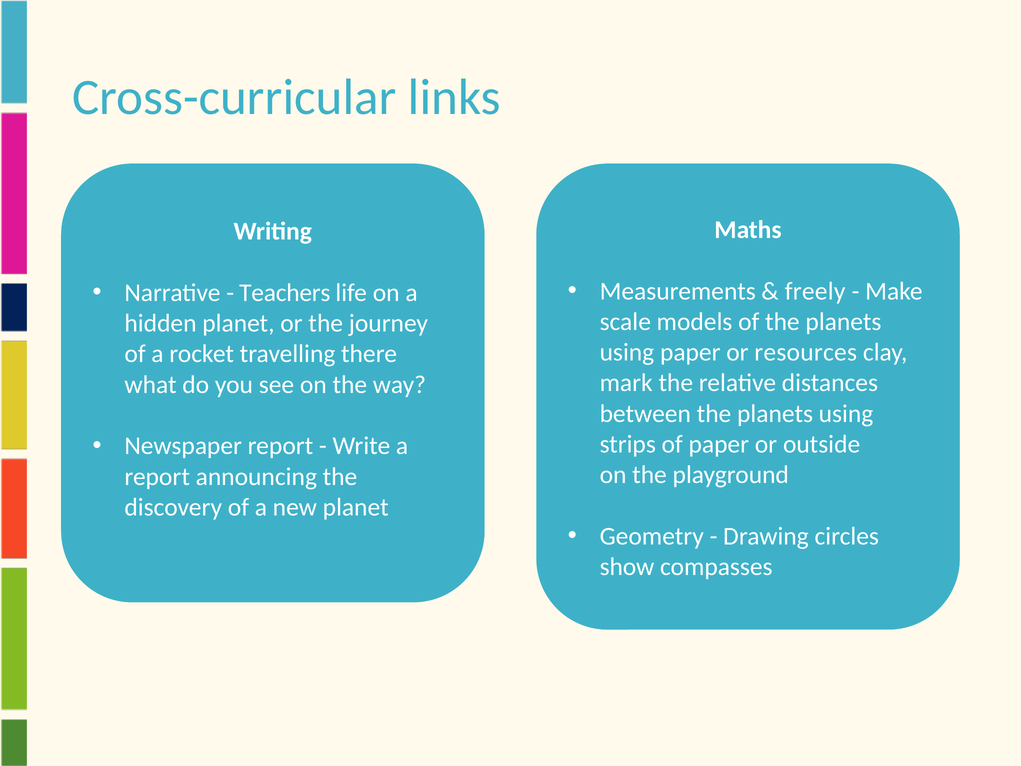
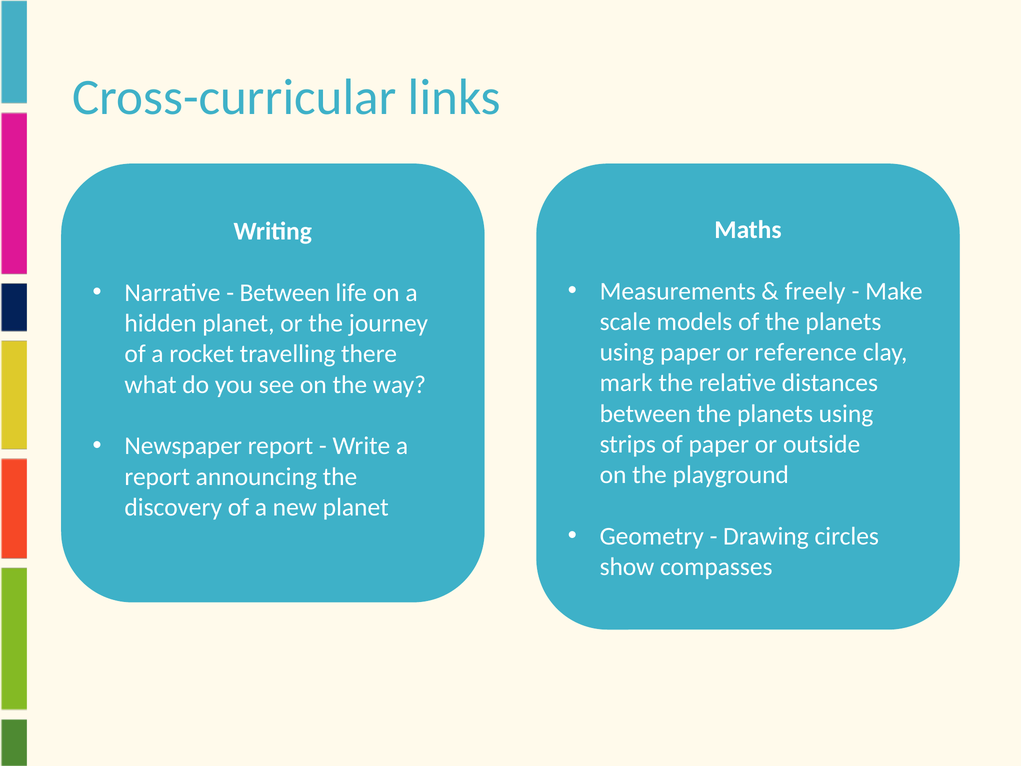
Teachers: Teachers -> Between (285, 293)
resources: resources -> reference (806, 352)
